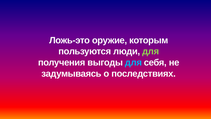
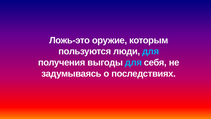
для colour: light green -> light blue (151, 51)
